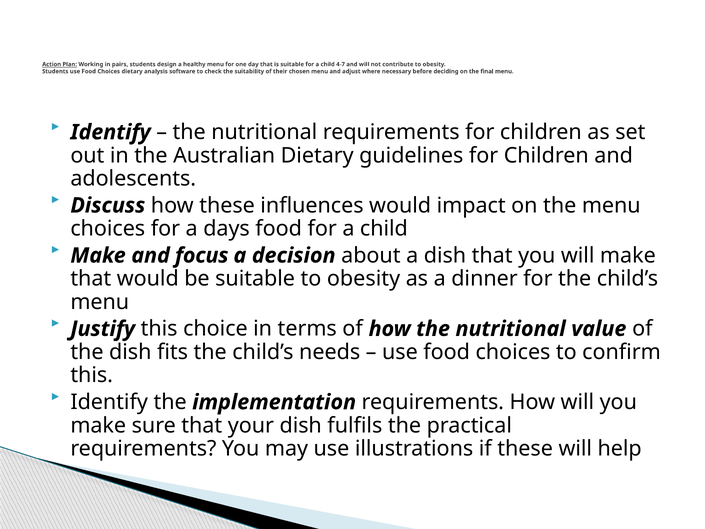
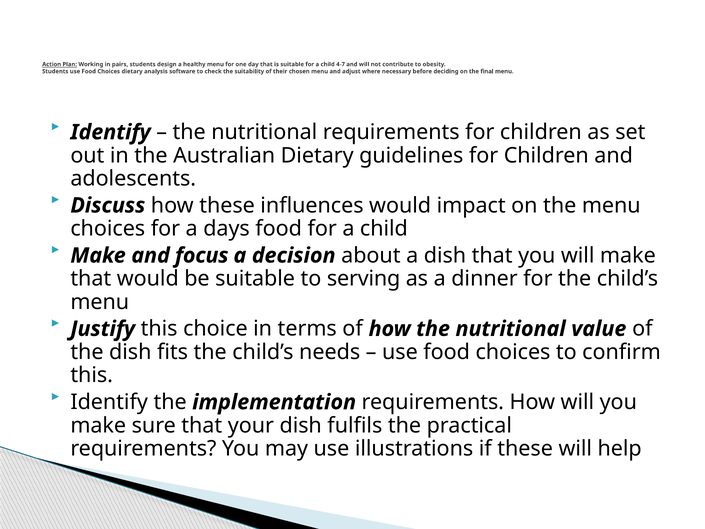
suitable to obesity: obesity -> serving (364, 279)
